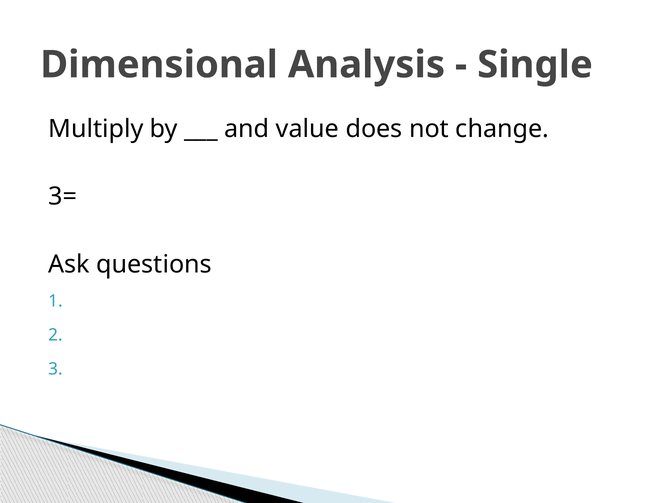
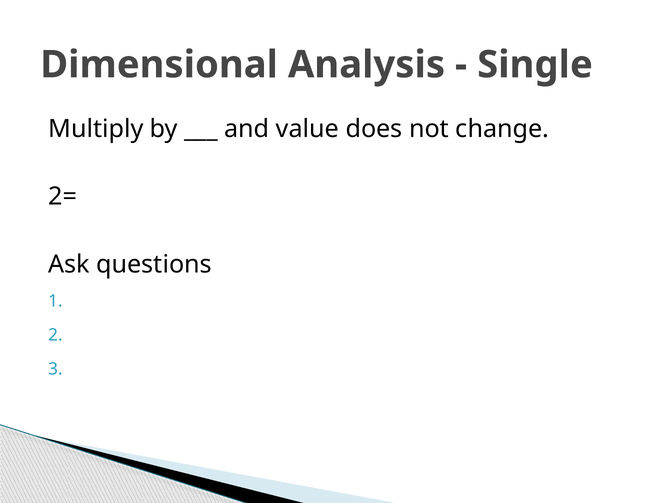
3=: 3= -> 2= (63, 197)
